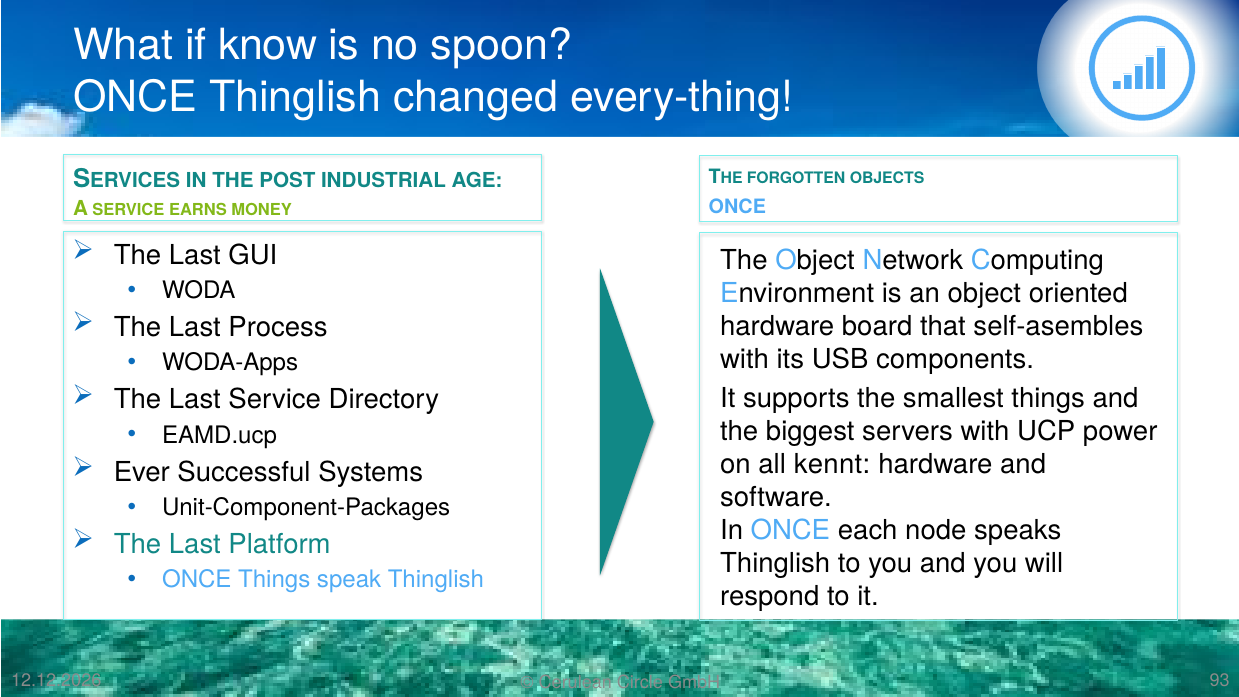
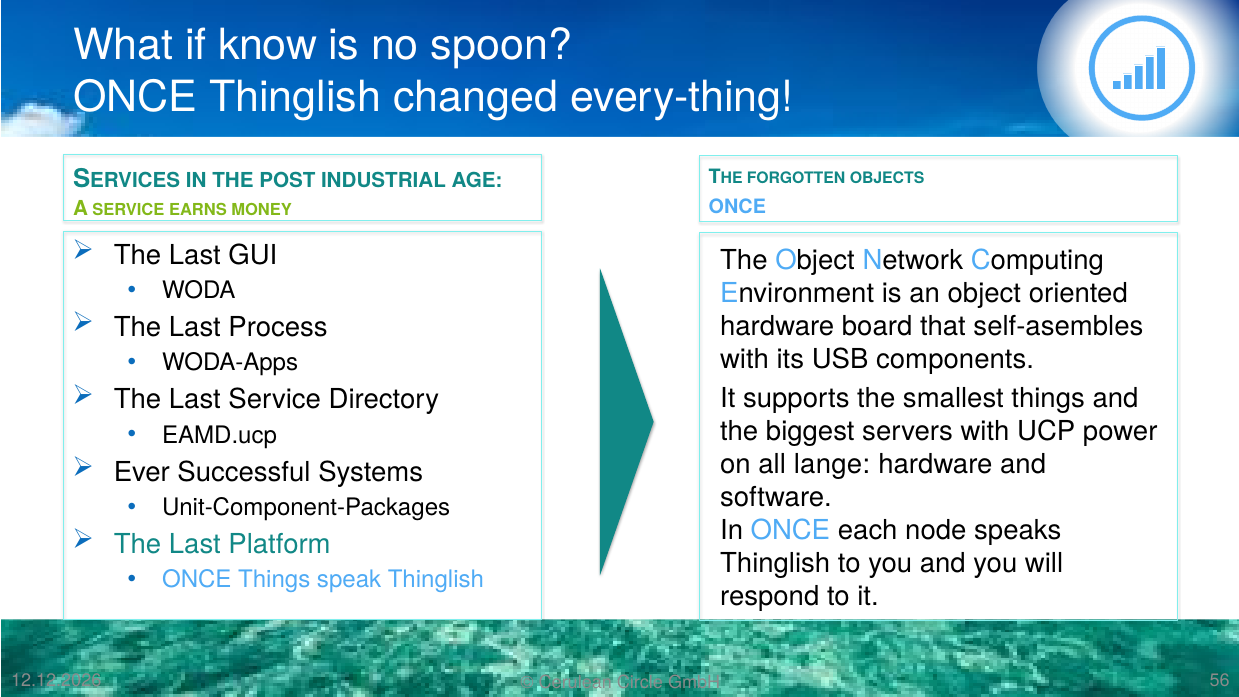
kennt: kennt -> lange (832, 464)
93: 93 -> 56 (1220, 680)
